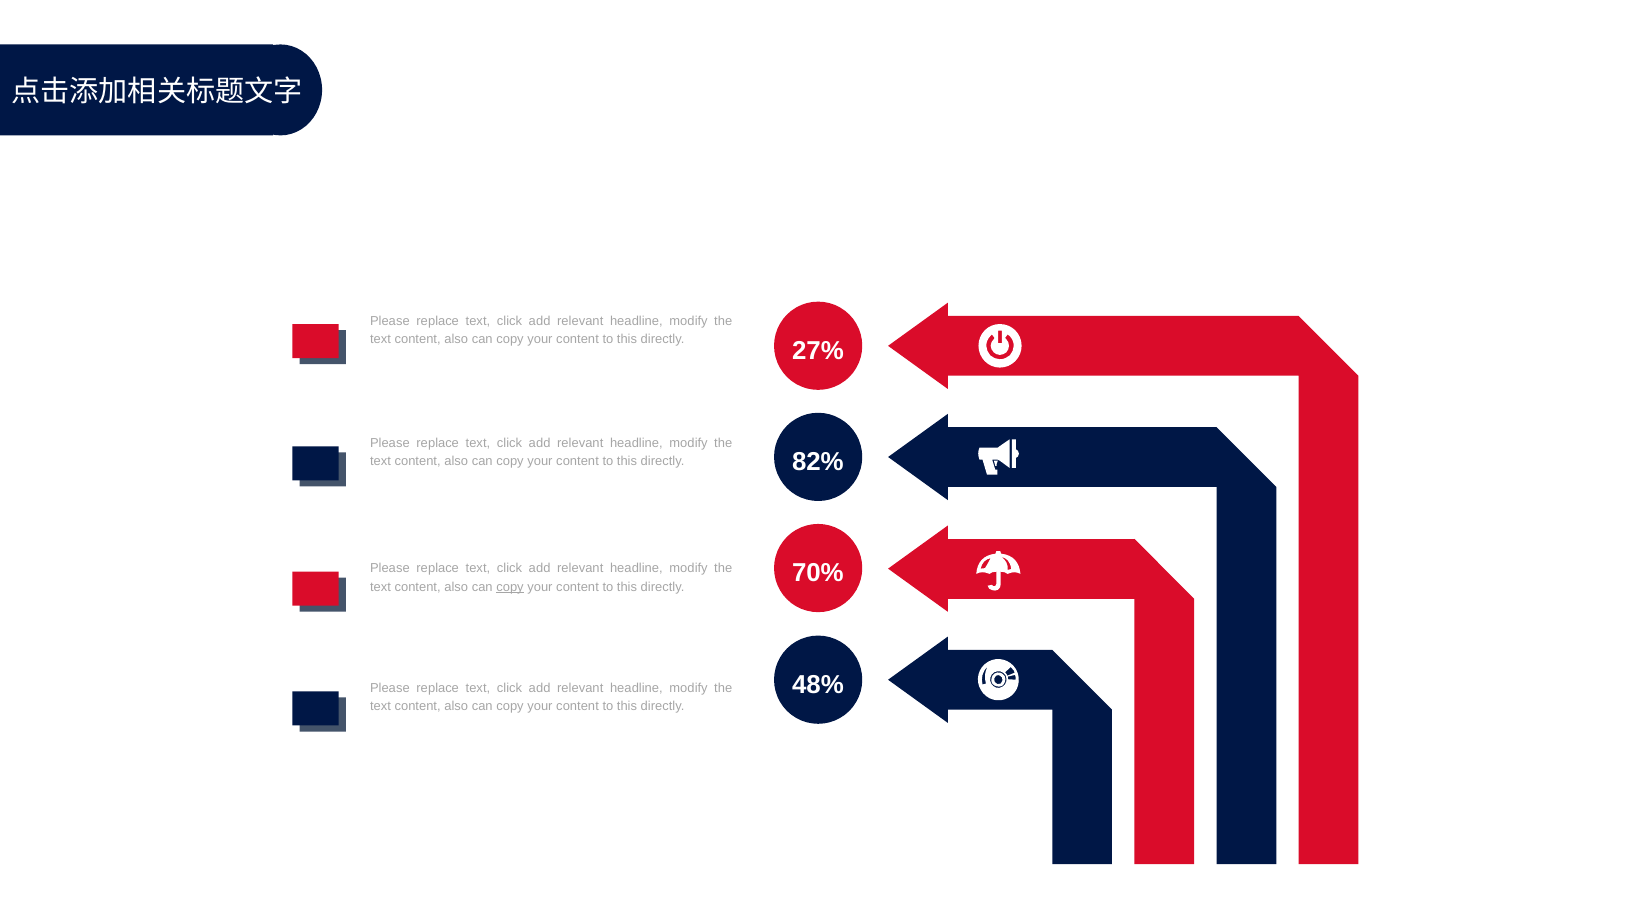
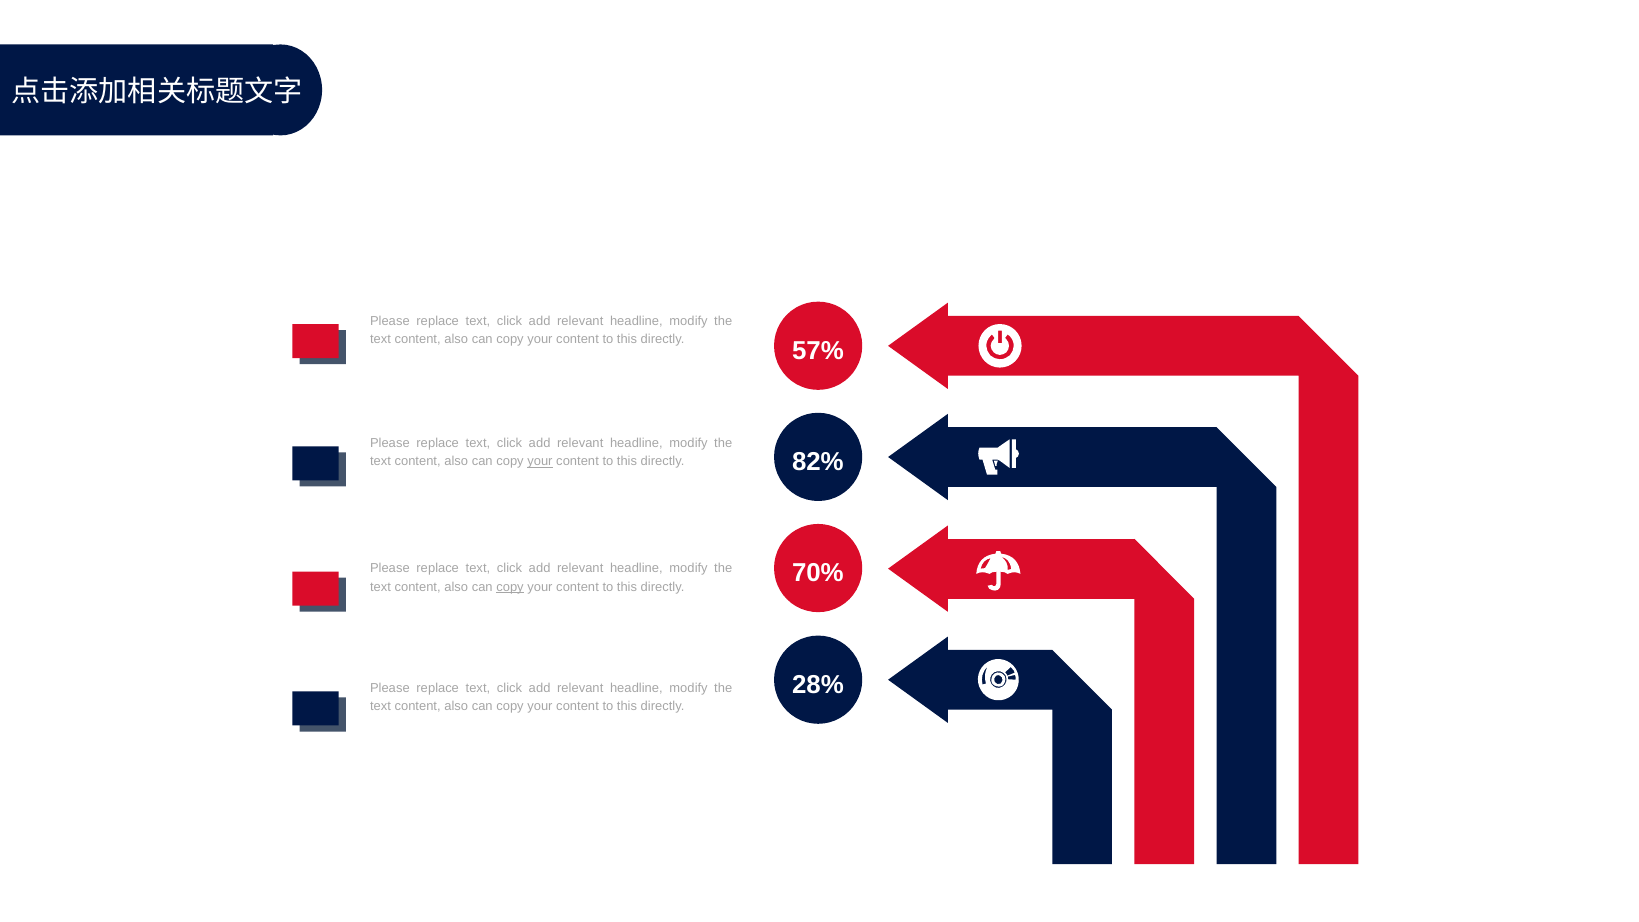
27%: 27% -> 57% (818, 350)
your underline: none -> present (540, 462)
48%: 48% -> 28% (818, 684)
